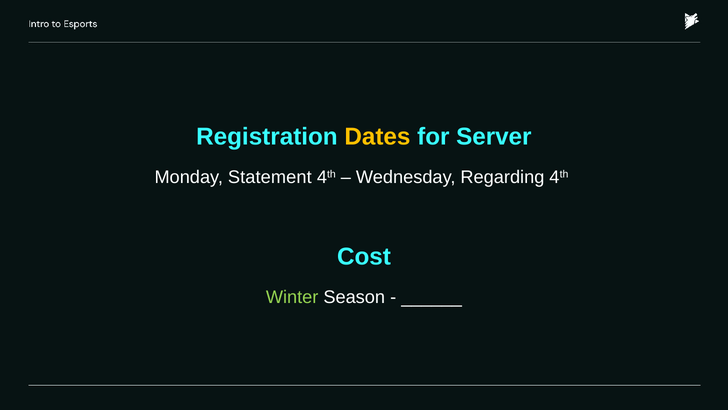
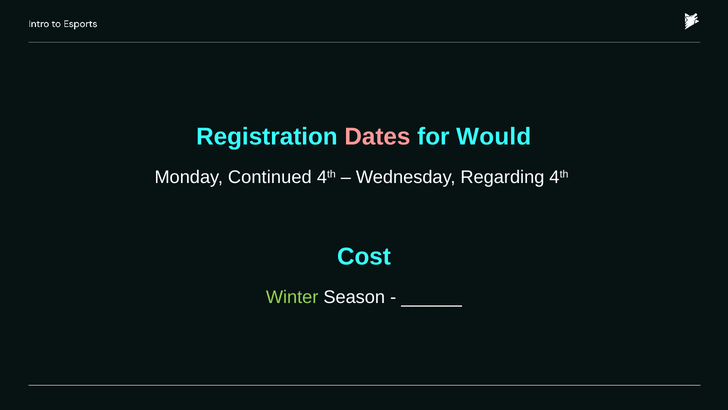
Dates colour: yellow -> pink (377, 137)
Server: Server -> Would (494, 137)
Statement: Statement -> Continued (270, 177)
